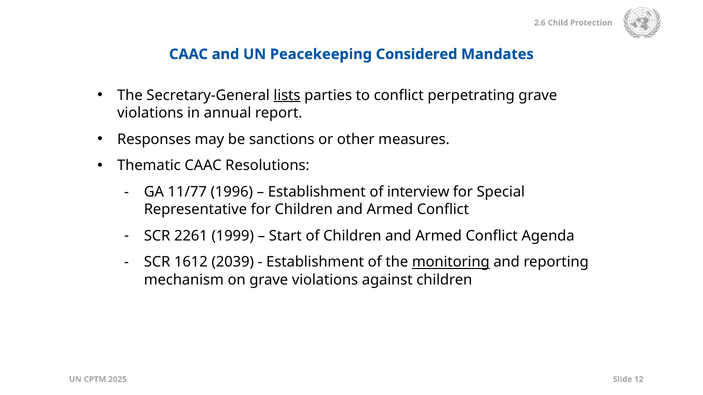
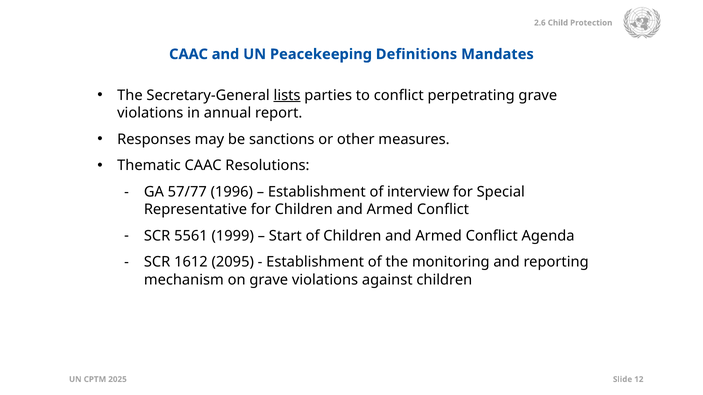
Considered: Considered -> Definitions (416, 54)
11/77: 11/77 -> 57/77 (187, 192)
2261: 2261 -> 5561 (191, 236)
2039: 2039 -> 2095 (233, 262)
monitoring underline: present -> none (451, 262)
